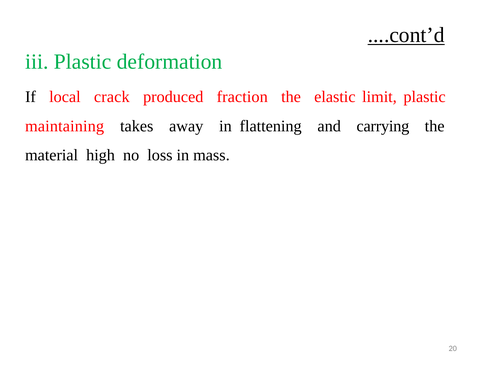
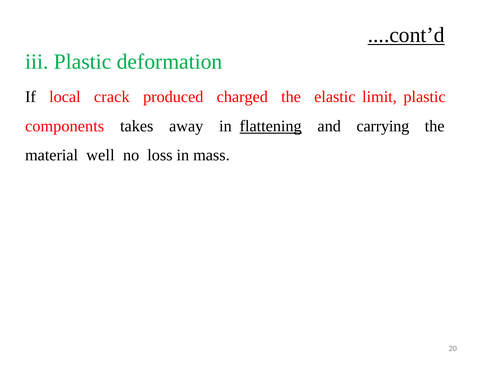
fraction: fraction -> charged (242, 97)
maintaining: maintaining -> components (65, 126)
flattening underline: none -> present (271, 126)
high: high -> well (100, 155)
